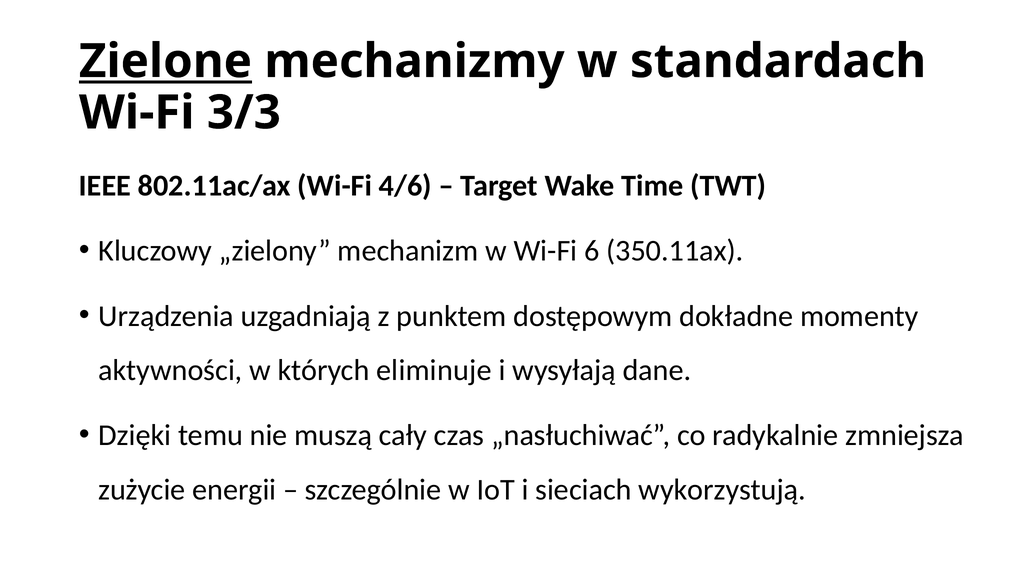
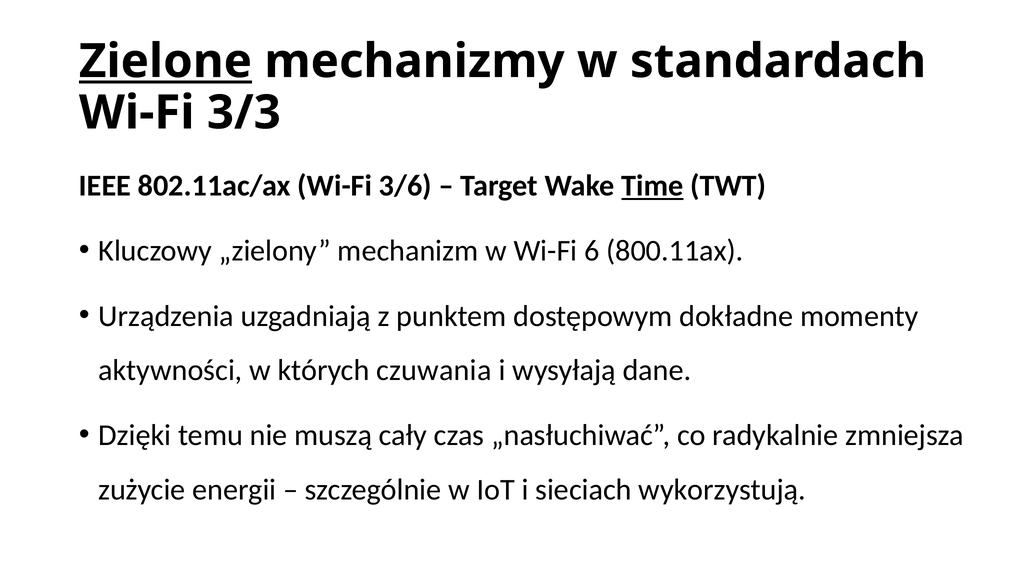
4/6: 4/6 -> 3/6 (405, 186)
Time underline: none -> present (652, 186)
350.11ax: 350.11ax -> 800.11ax (675, 251)
eliminuje: eliminuje -> czuwania (434, 370)
